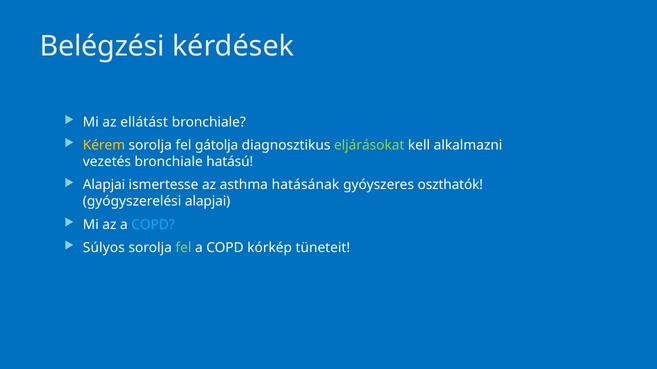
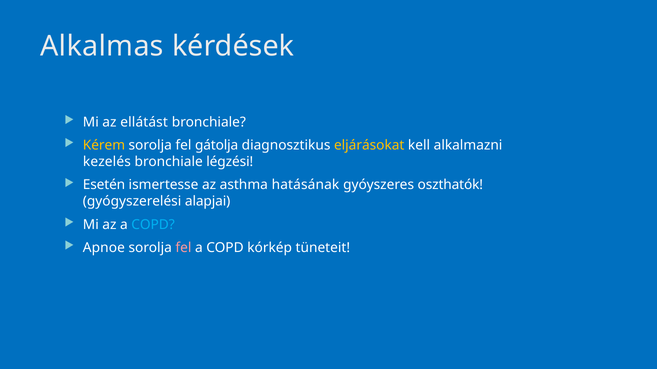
Belégzési: Belégzési -> Alkalmas (102, 46)
eljárásokat colour: light green -> yellow (369, 146)
vezetés: vezetés -> kezelés (107, 162)
hatású: hatású -> légzési (230, 162)
Alapjai: Alapjai -> Esetén (104, 185)
Súlyos: Súlyos -> Apnoe (104, 248)
fel colour: light green -> pink (183, 248)
